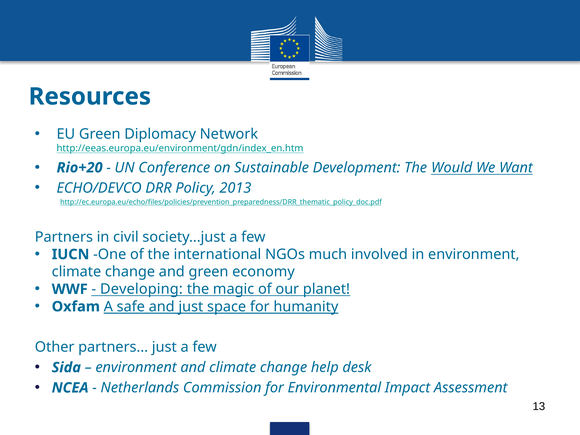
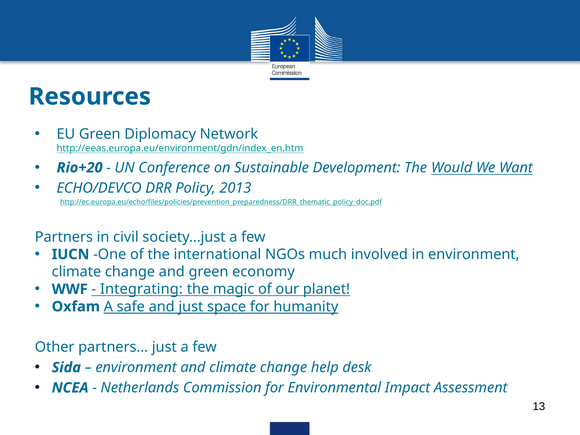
Developing: Developing -> Integrating (141, 289)
